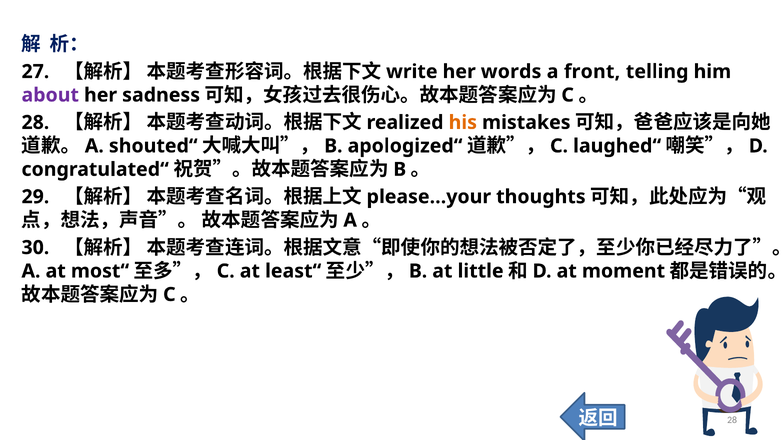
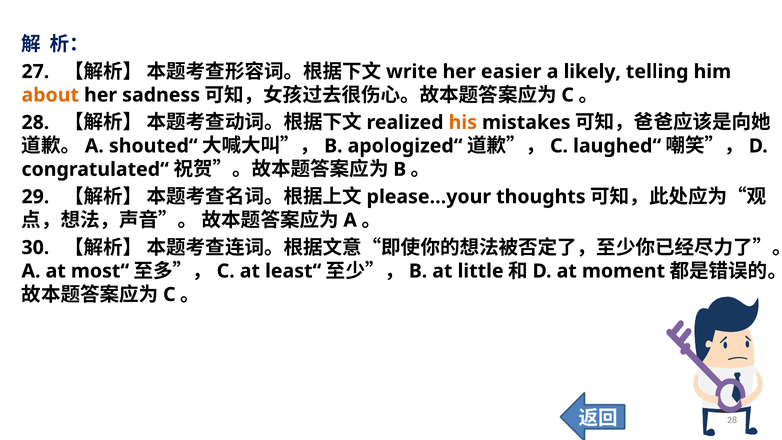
words: words -> easier (511, 72)
front: front -> likely (592, 72)
about colour: purple -> orange (50, 95)
